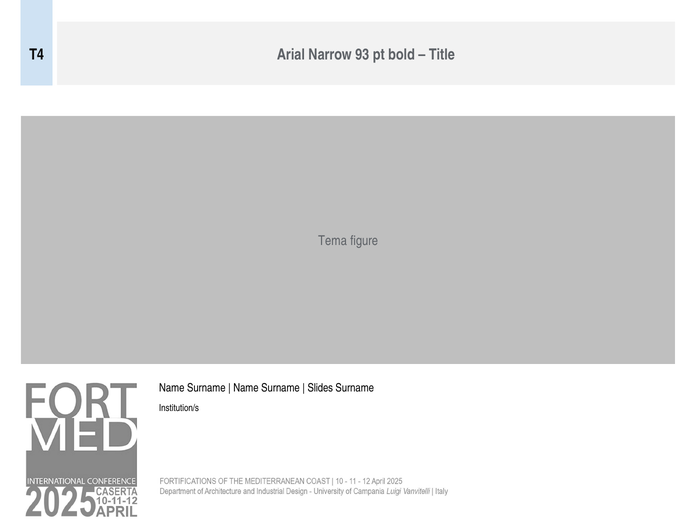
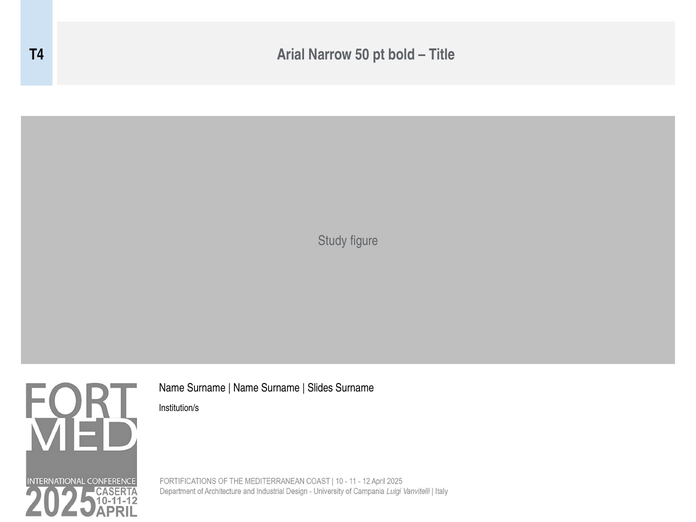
93: 93 -> 50 (362, 55)
Tema: Tema -> Study (333, 241)
